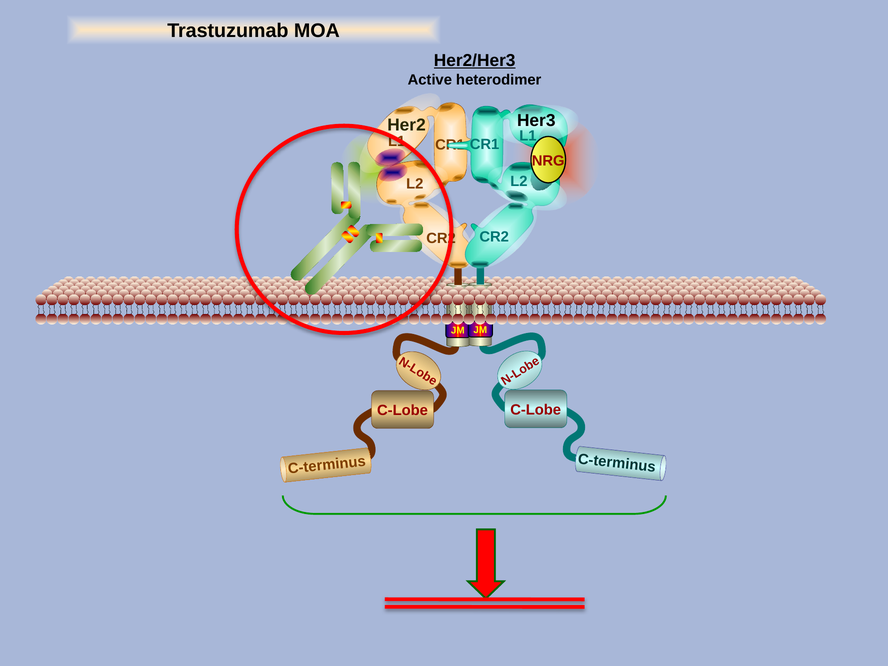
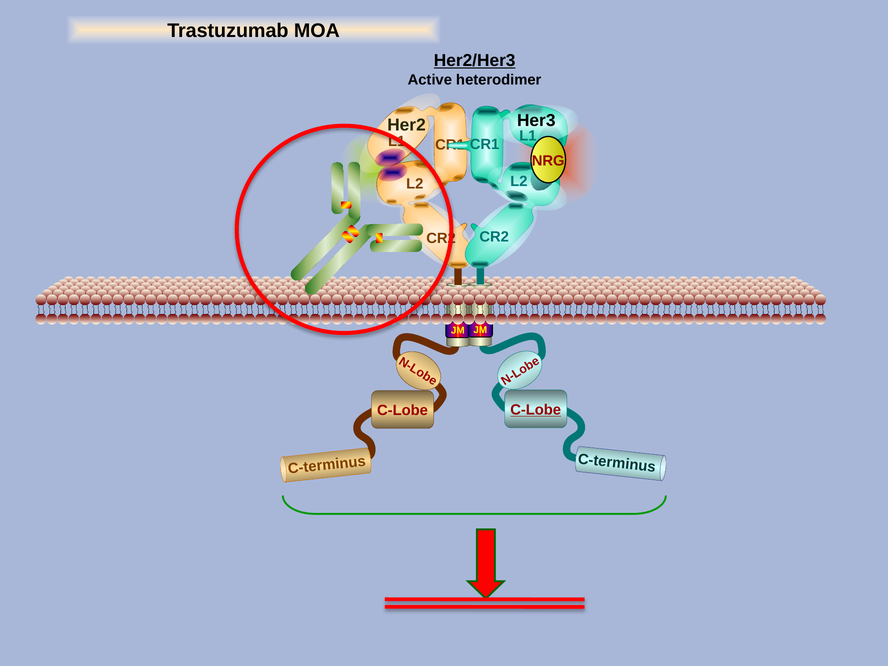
C-Lobe underline: none -> present (536, 410)
